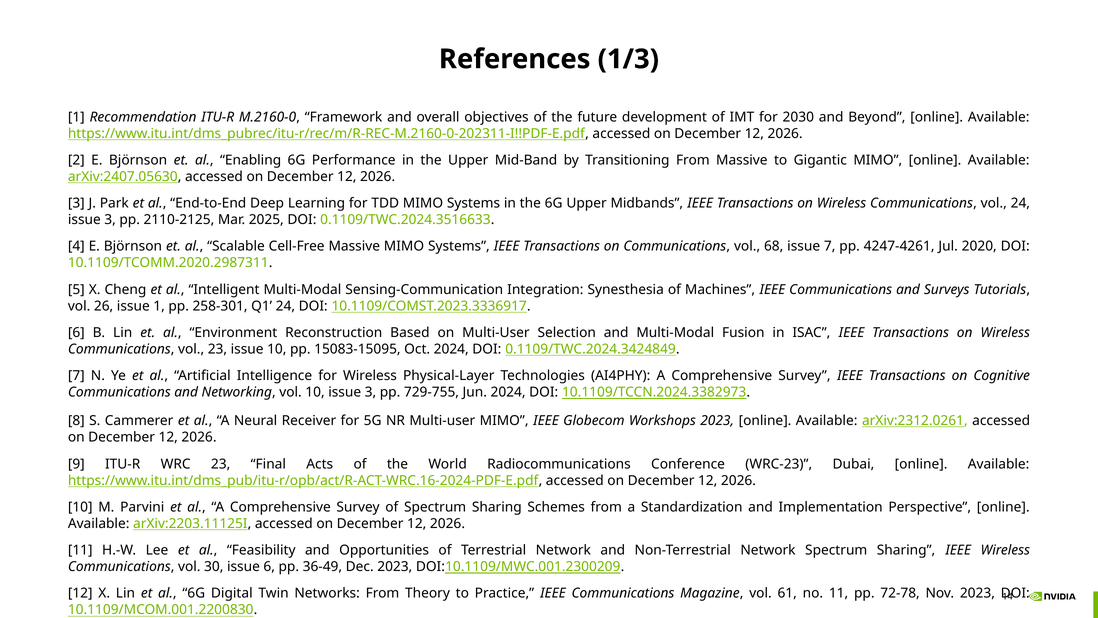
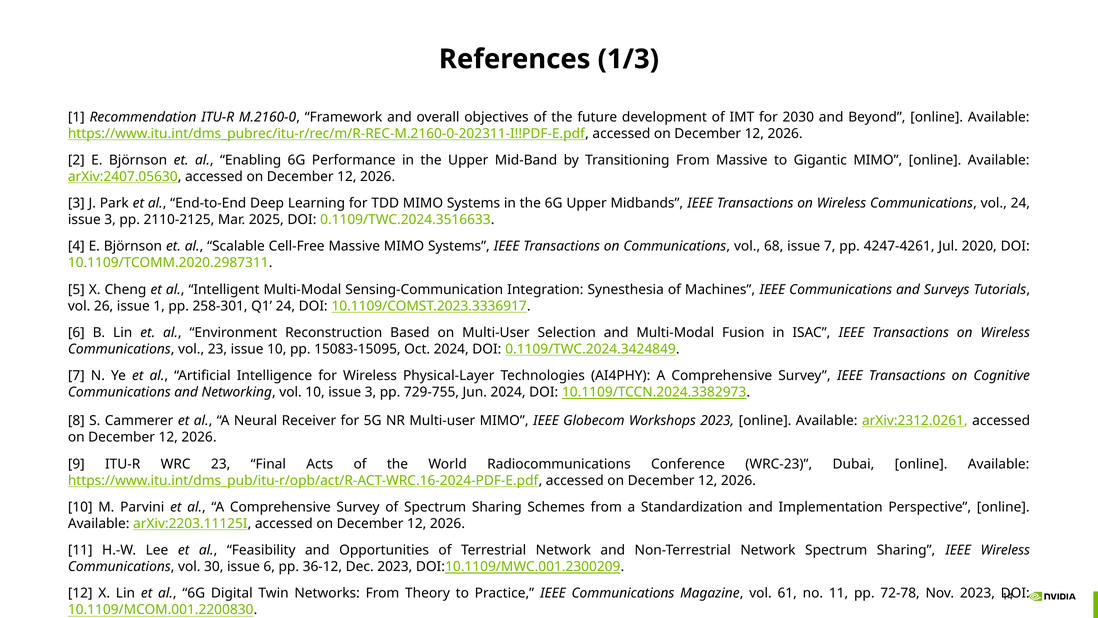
36-49: 36-49 -> 36-12 (322, 566)
